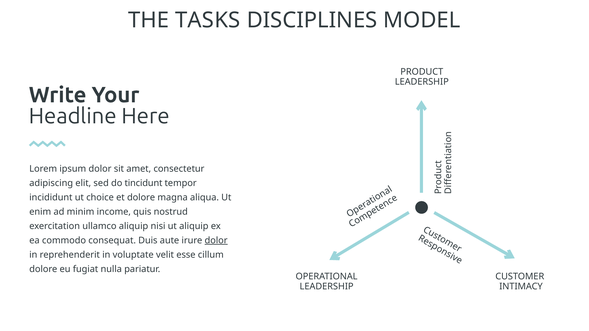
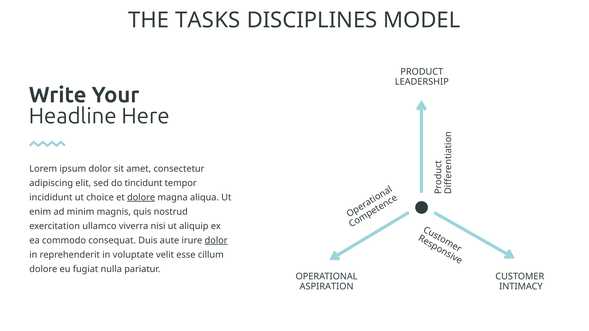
dolore underline: none -> present (141, 198)
income: income -> magnis (114, 212)
ullamco aliquip: aliquip -> viverra (134, 226)
LEADERSHIP: LEADERSHIP -> ASPIRATION (327, 287)
